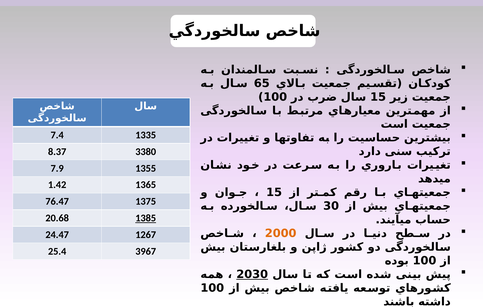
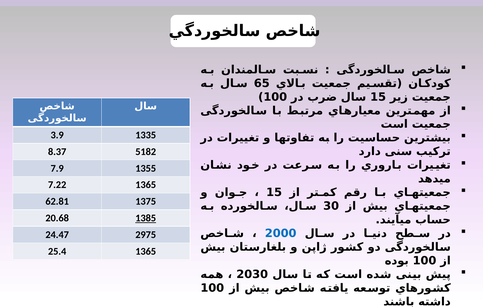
7.4: 7.4 -> 3.9 (57, 135)
3380: 3380 -> 5182 (146, 152)
1.42: 1.42 -> 7.22 (57, 185)
76.47: 76.47 -> 62.81 (57, 201)
2000 colour: orange -> blue (281, 233)
1267: 1267 -> 2975 (146, 234)
25.4 3967: 3967 -> 1365 (146, 251)
2030 underline: present -> none (252, 274)
